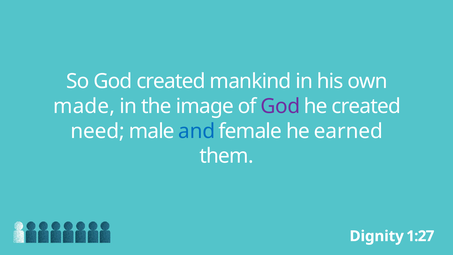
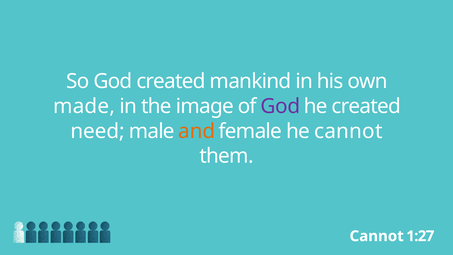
and colour: blue -> orange (197, 131)
he earned: earned -> cannot (348, 131)
Dignity: Dignity -> Cannot (377, 236)
